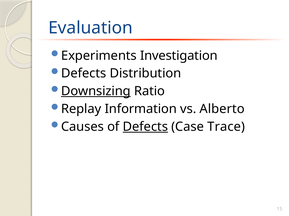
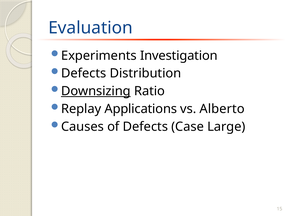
Information: Information -> Applications (141, 109)
Defects underline: present -> none (145, 127)
Trace: Trace -> Large (226, 127)
